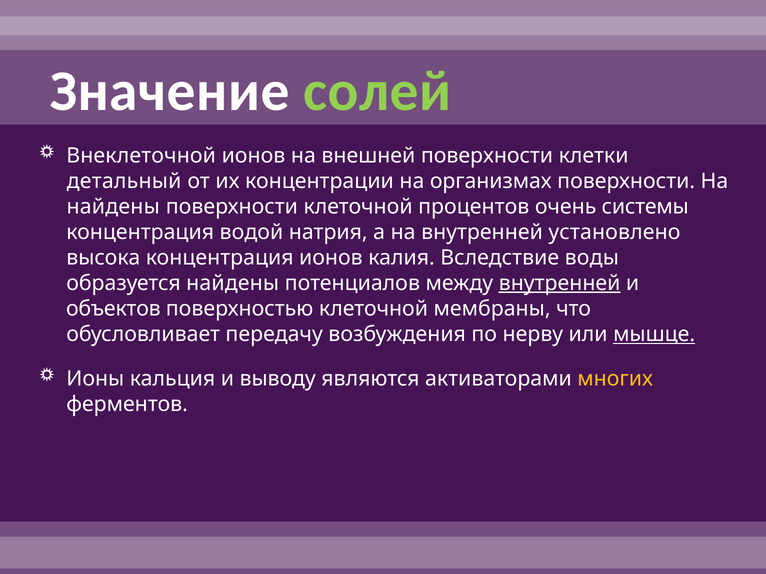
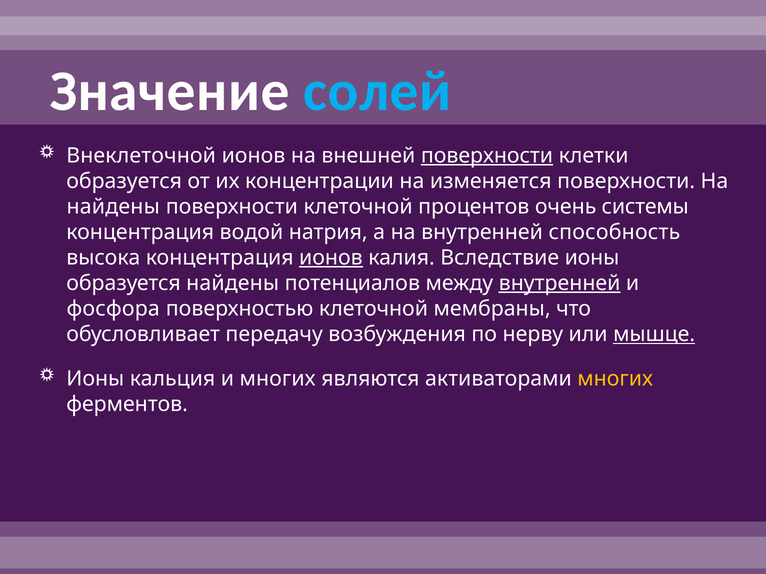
солей colour: light green -> light blue (377, 91)
поверхности underline: none -> present (487, 156)
детальный: детальный -> образуется (124, 181)
организмах: организмах -> изменяется (491, 181)
установлено: установлено -> способность (614, 232)
ионов underline: none -> present (331, 258)
Вследствие воды: воды -> ионы (592, 258)
объектов: объектов -> фосфора (113, 309)
и выводу: выводу -> многих (278, 379)
